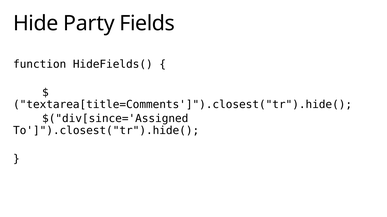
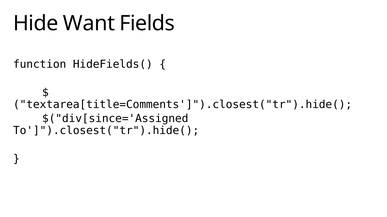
Party: Party -> Want (89, 23)
